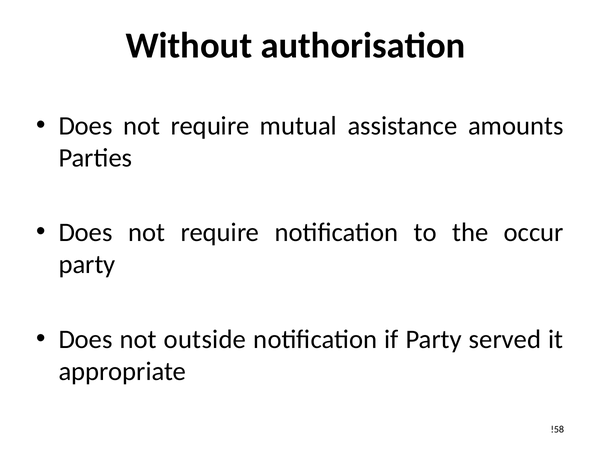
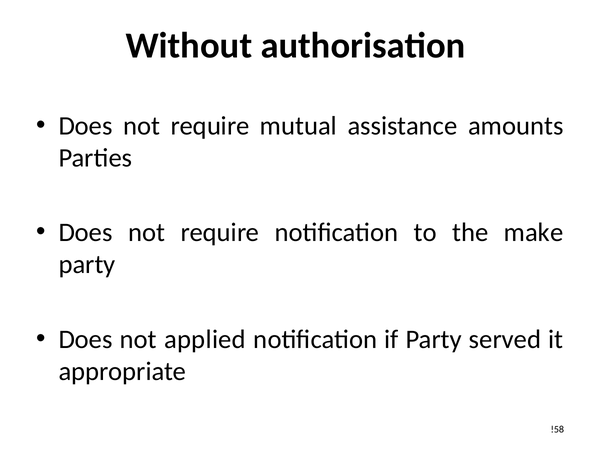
occur: occur -> make (534, 233)
outside: outside -> applied (205, 339)
